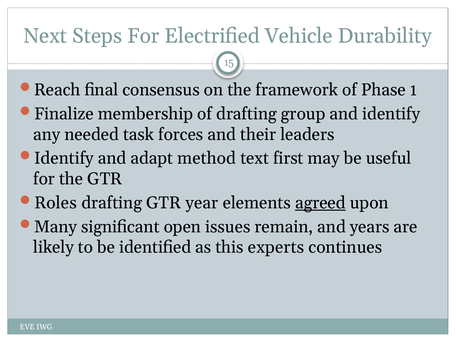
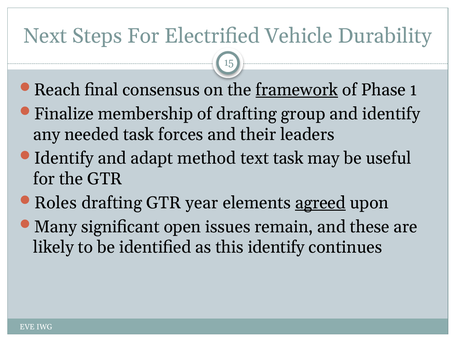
framework underline: none -> present (297, 90)
text first: first -> task (288, 158)
years: years -> these (370, 227)
this experts: experts -> identify (276, 247)
